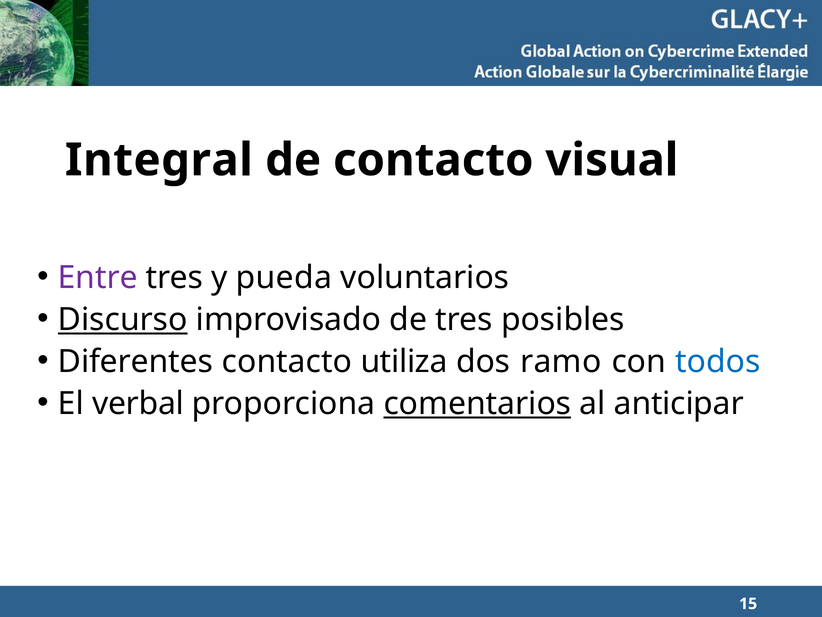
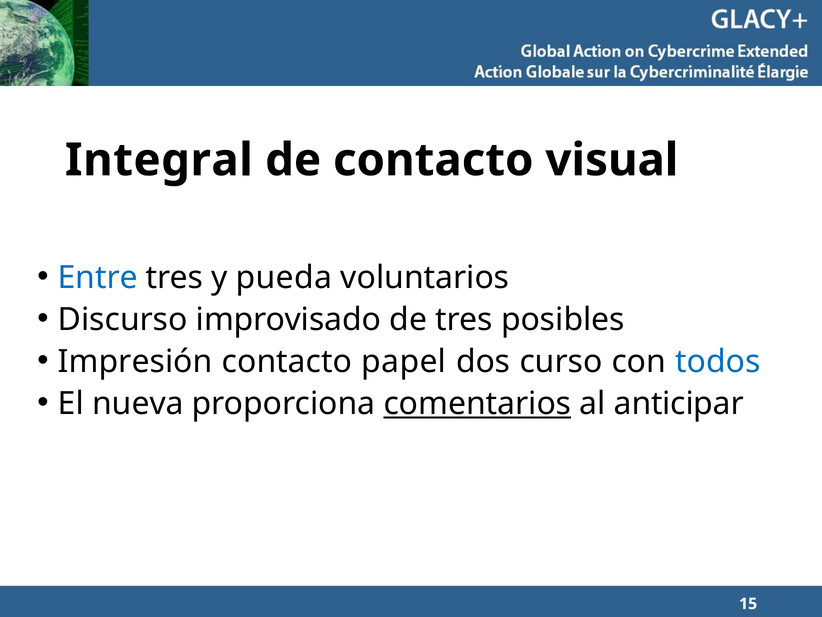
Entre colour: purple -> blue (98, 277)
Discurso underline: present -> none (123, 319)
Diferentes: Diferentes -> Impresión (135, 361)
utiliza: utiliza -> papel (404, 361)
ramo: ramo -> curso (561, 361)
verbal: verbal -> nueva (138, 404)
